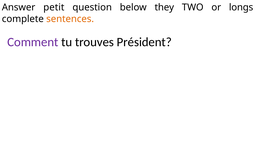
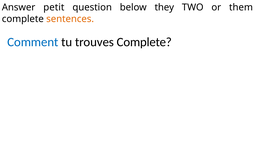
longs: longs -> them (241, 7)
Comment colour: purple -> blue (33, 42)
trouves Président: Président -> Complete (144, 42)
